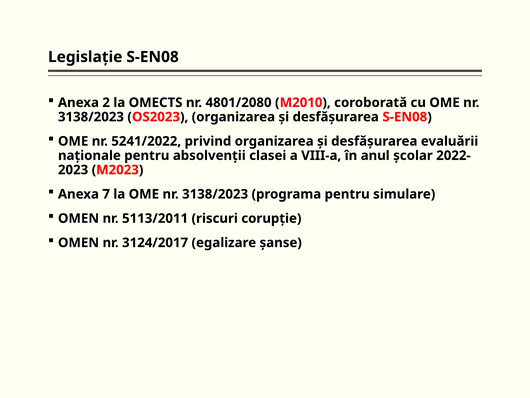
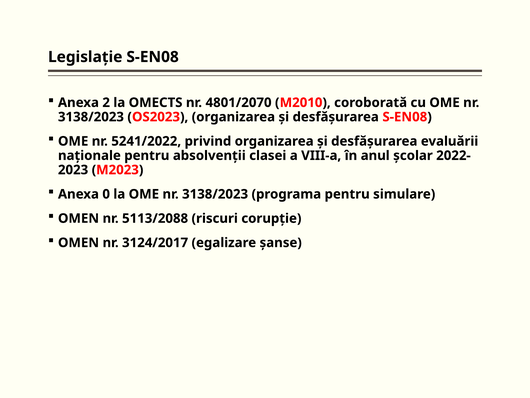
4801/2080: 4801/2080 -> 4801/2070 (239, 102)
7: 7 -> 0 (106, 194)
5113/2011: 5113/2011 -> 5113/2088 (155, 218)
